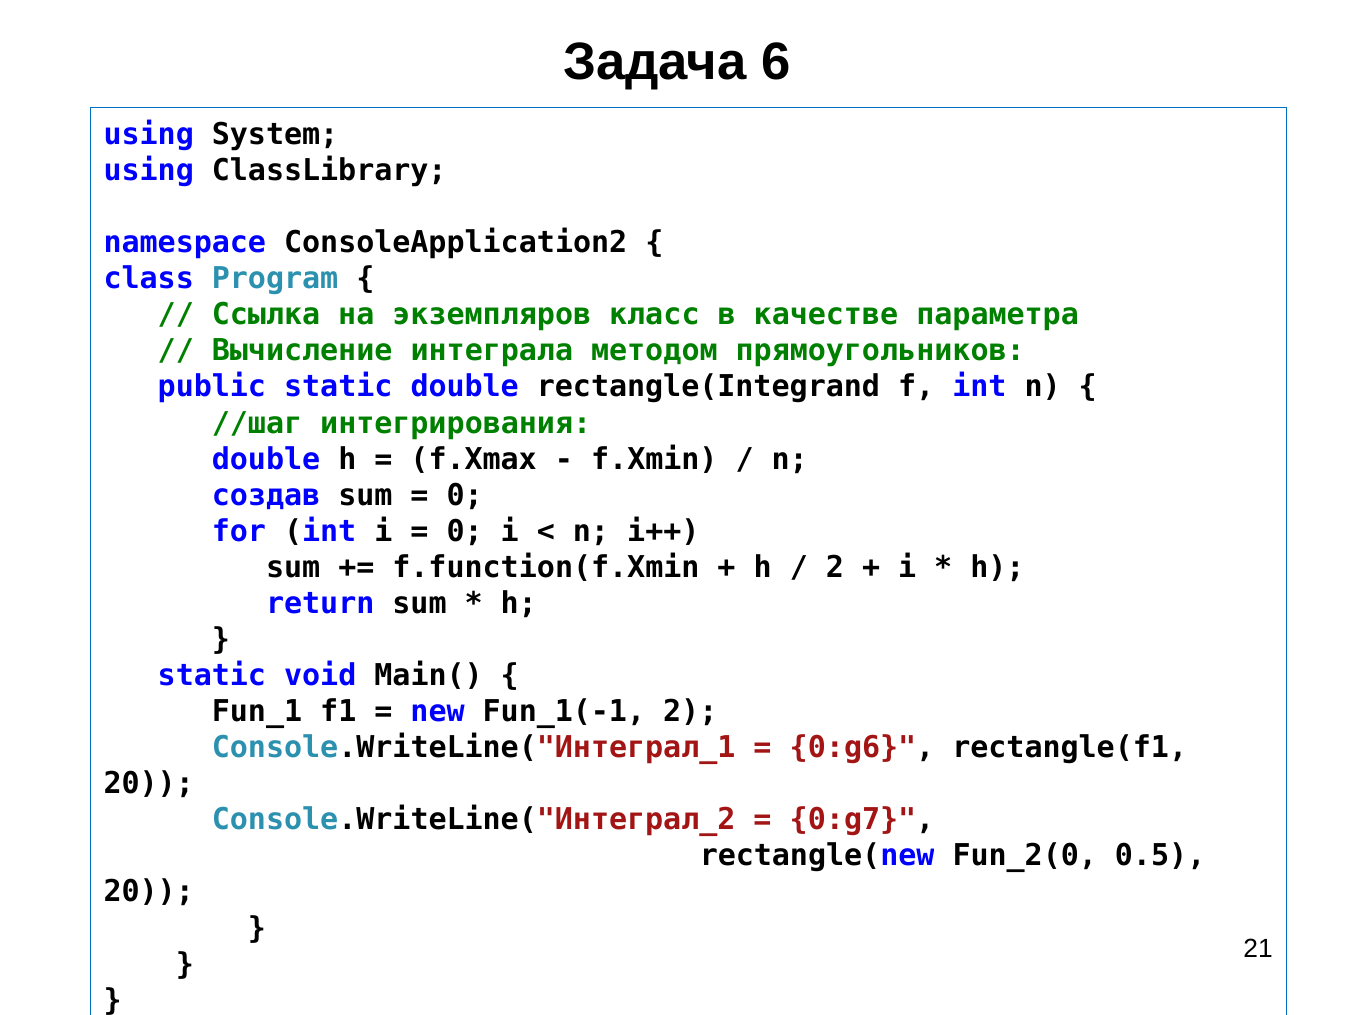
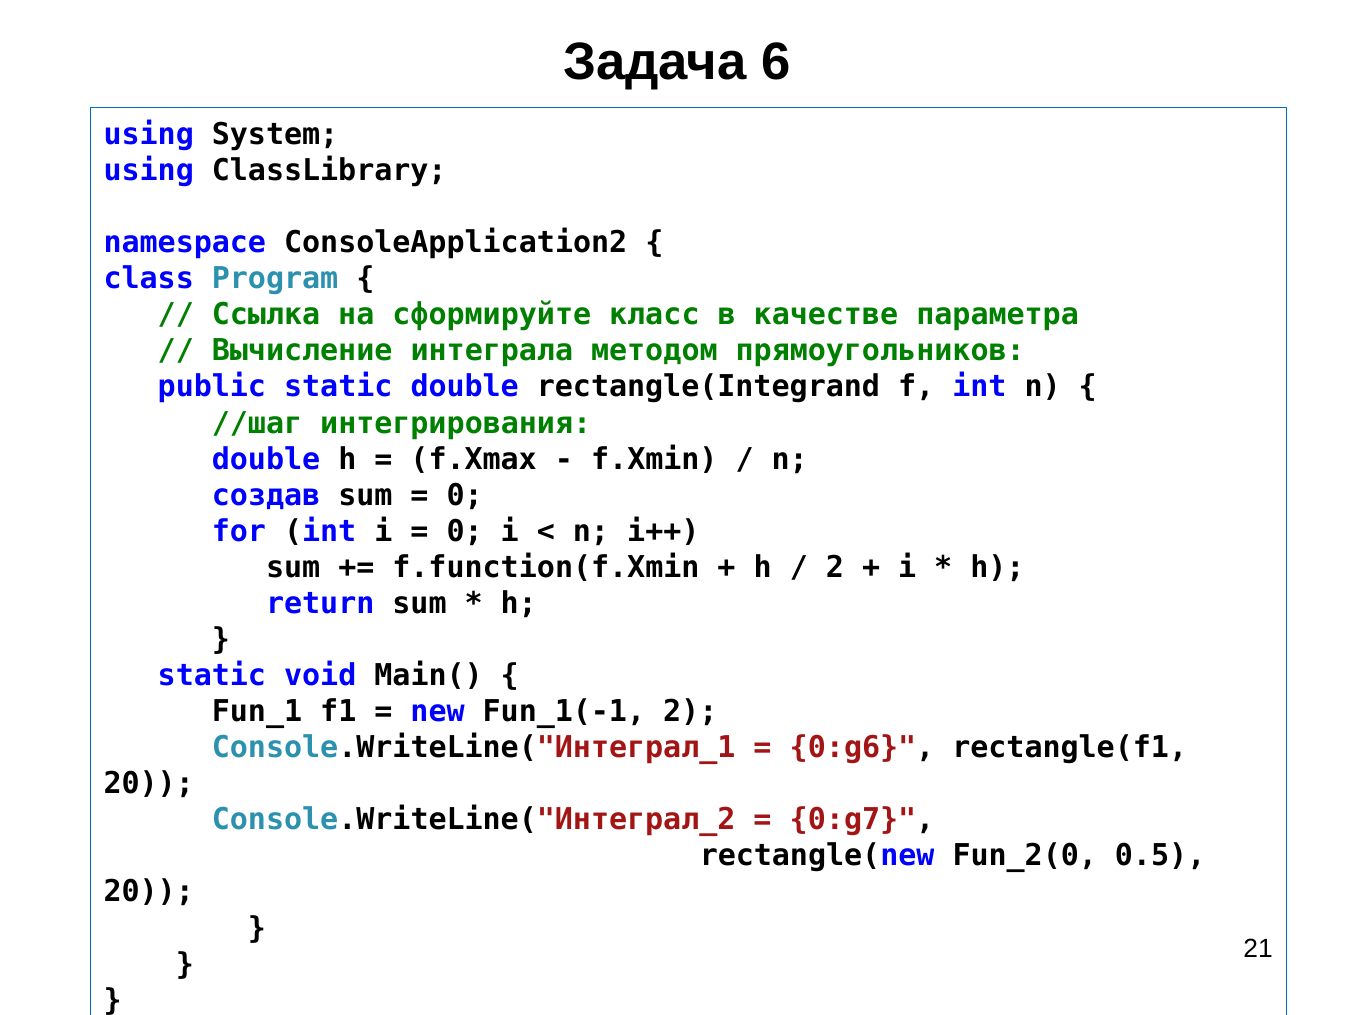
экземпляров: экземпляров -> сформируйте (492, 315)
